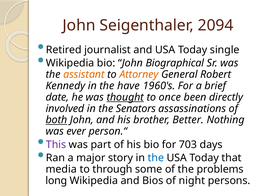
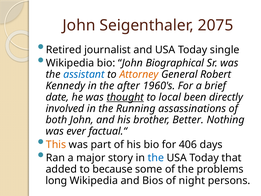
2094: 2094 -> 2075 (216, 25)
assistant colour: orange -> blue (84, 74)
have: have -> after (129, 86)
once: once -> local (170, 97)
Senators: Senators -> Running (136, 108)
both underline: present -> none (56, 120)
person.“: person.“ -> factual.“ (108, 131)
This colour: purple -> orange (56, 144)
703: 703 -> 406 (188, 144)
media: media -> added (61, 169)
through: through -> because (113, 169)
